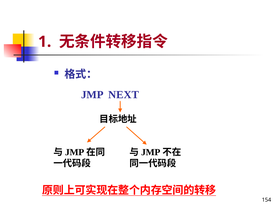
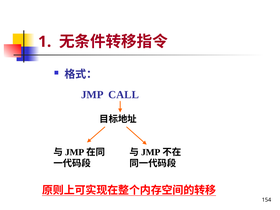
NEXT: NEXT -> CALL (124, 95)
